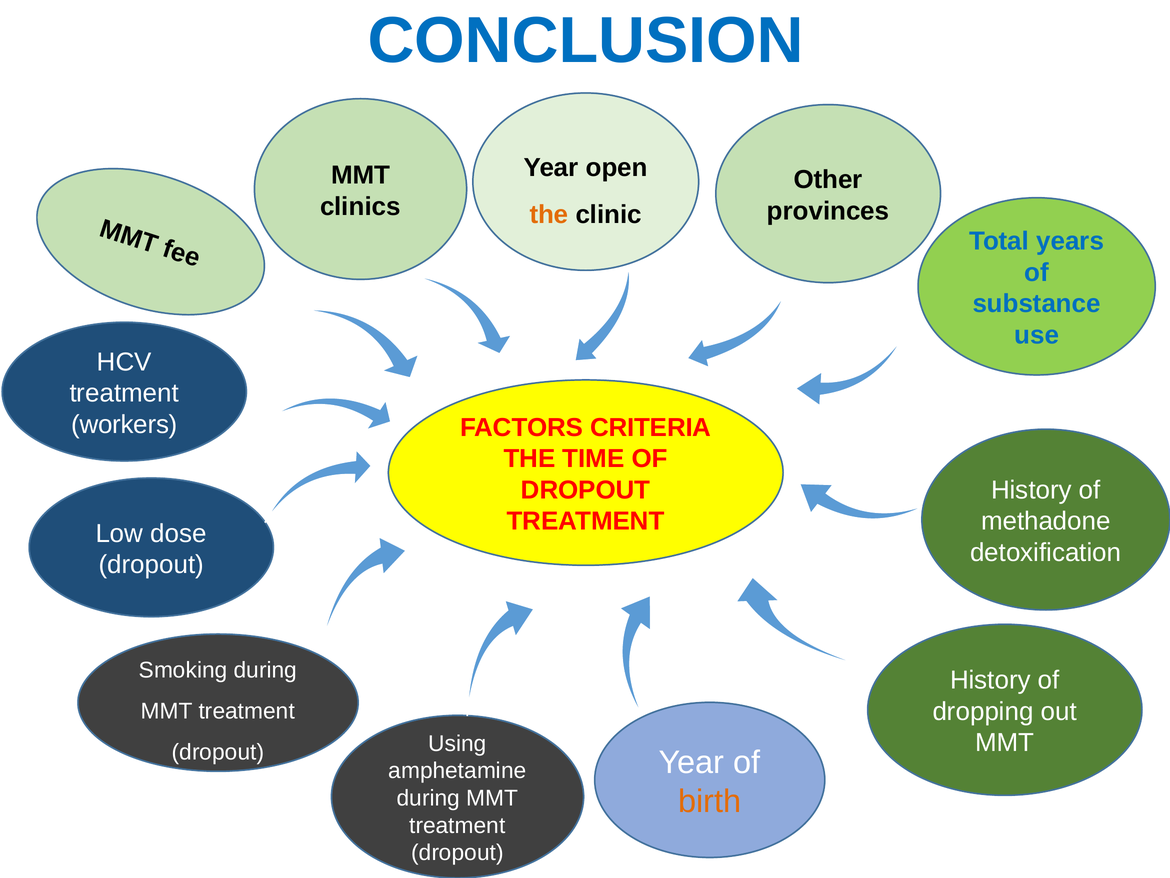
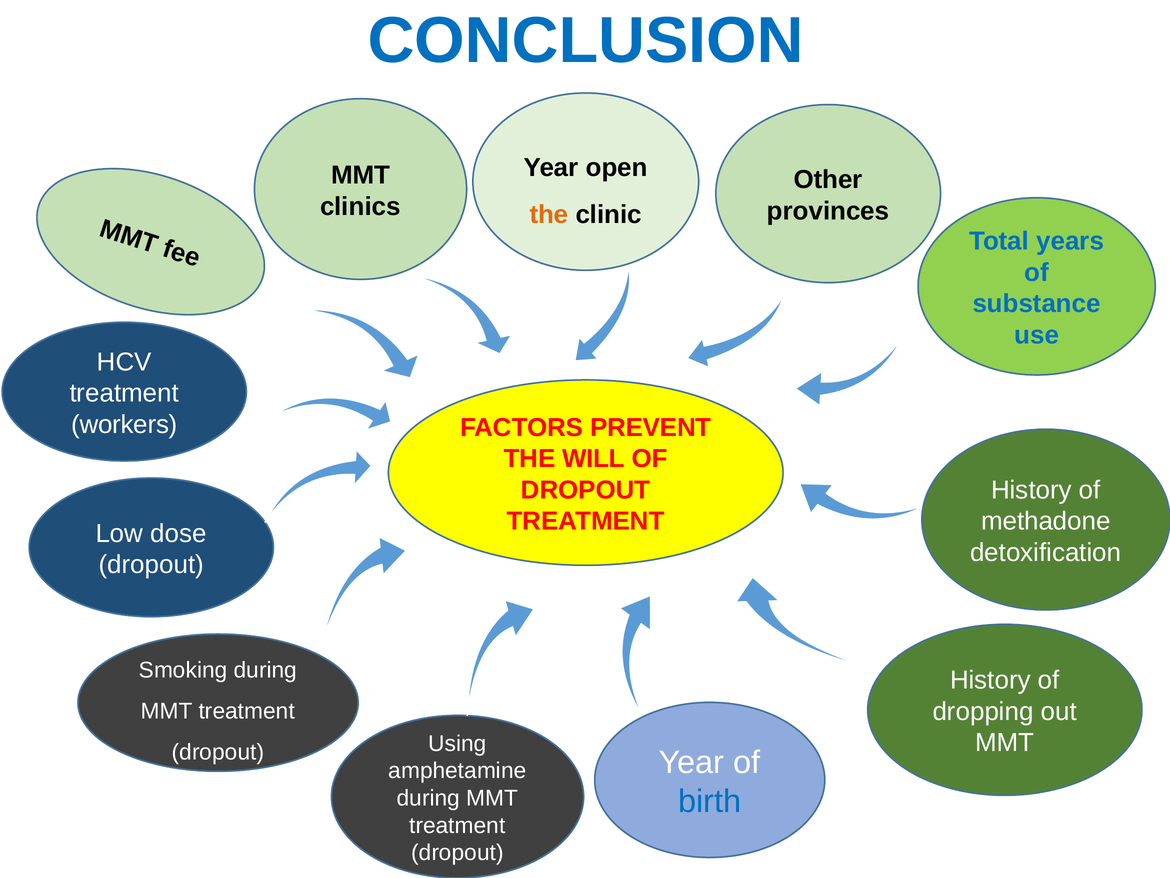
CRITERIA: CRITERIA -> PREVENT (651, 427)
TIME: TIME -> WILL (594, 459)
birth colour: orange -> blue (710, 801)
